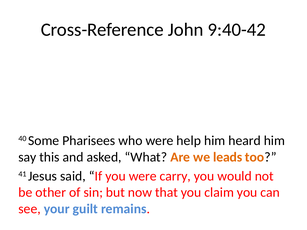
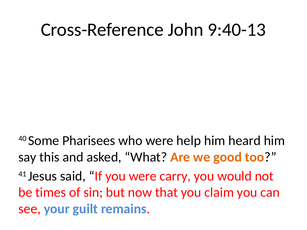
9:40-42: 9:40-42 -> 9:40-13 (237, 30)
leads: leads -> good (228, 157)
other: other -> times (51, 193)
